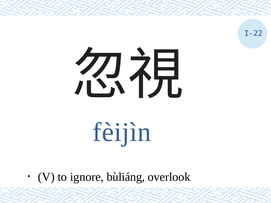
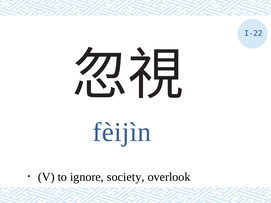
bùliáng: bùliáng -> society (126, 177)
